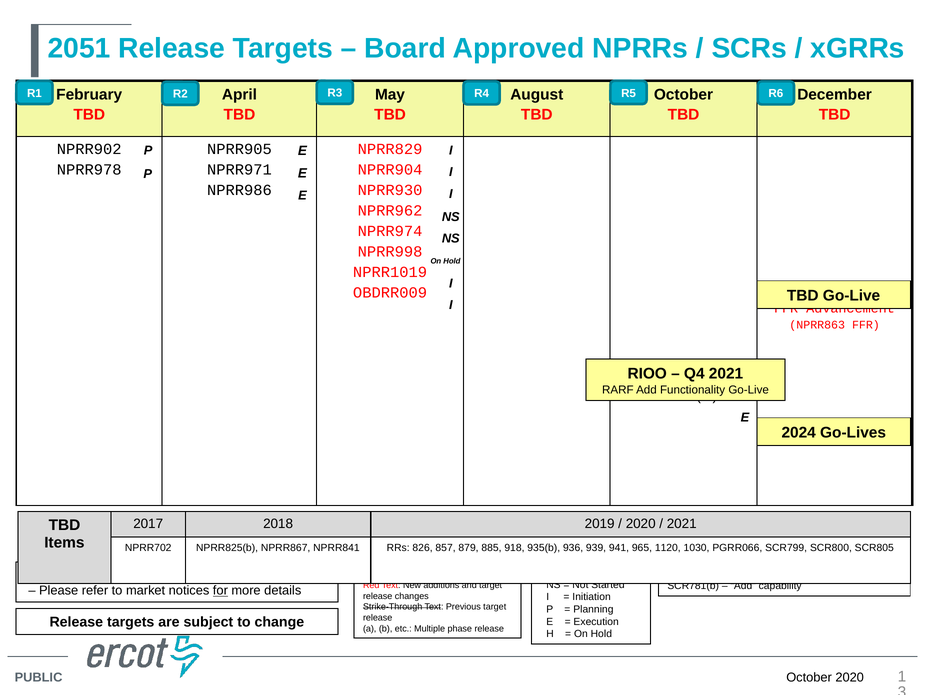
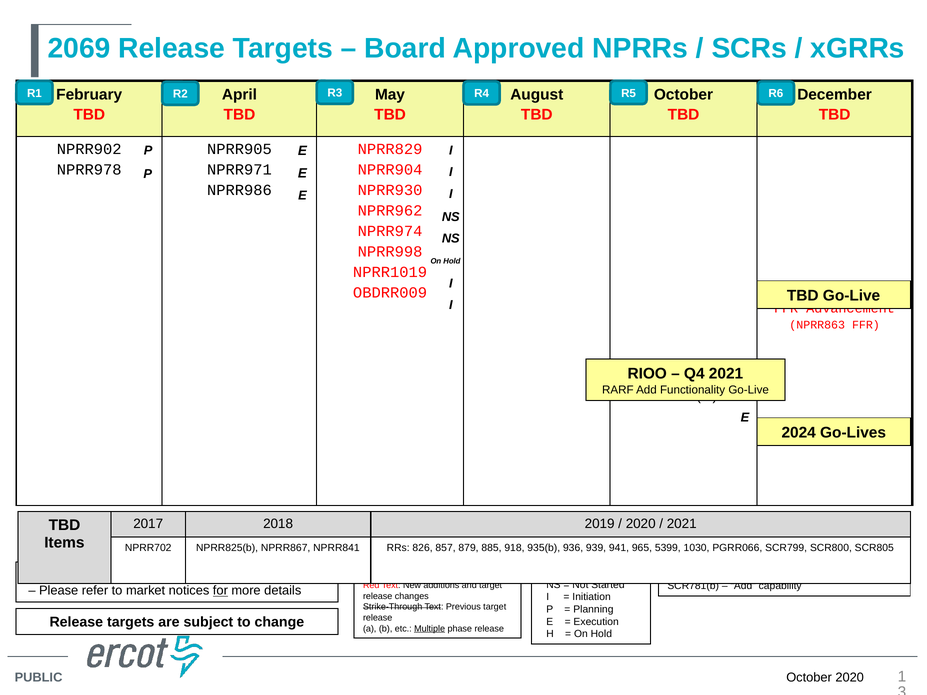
2051: 2051 -> 2069 (79, 48)
1120: 1120 -> 5399 (668, 548)
Multiple underline: none -> present (430, 629)
